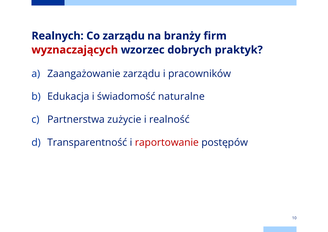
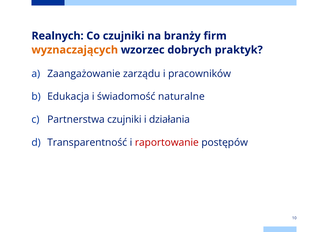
Co zarządu: zarządu -> czujniki (124, 36)
wyznaczających colour: red -> orange (75, 50)
Partnerstwa zużycie: zużycie -> czujniki (124, 120)
realność: realność -> działania (169, 120)
